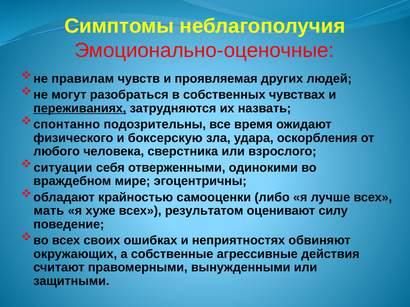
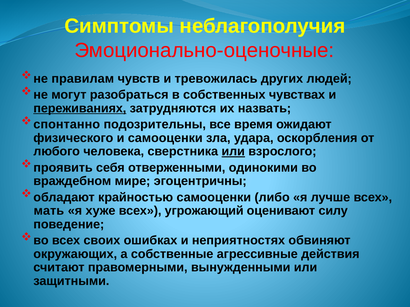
проявляемая: проявляемая -> тревожилась (216, 79)
и боксерскую: боксерскую -> самооценки (165, 138)
или underline: none -> present (233, 152)
ситуации: ситуации -> проявить (63, 168)
результатом: результатом -> угрожающий (204, 211)
